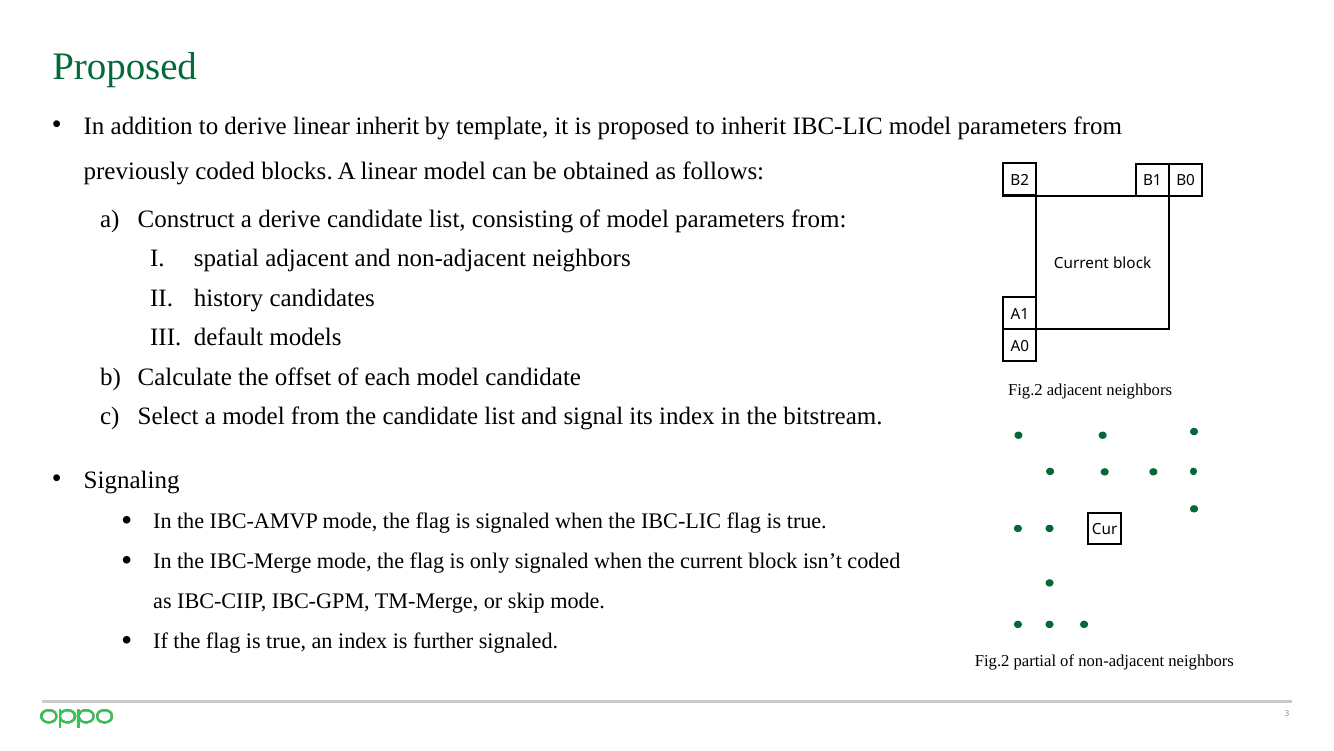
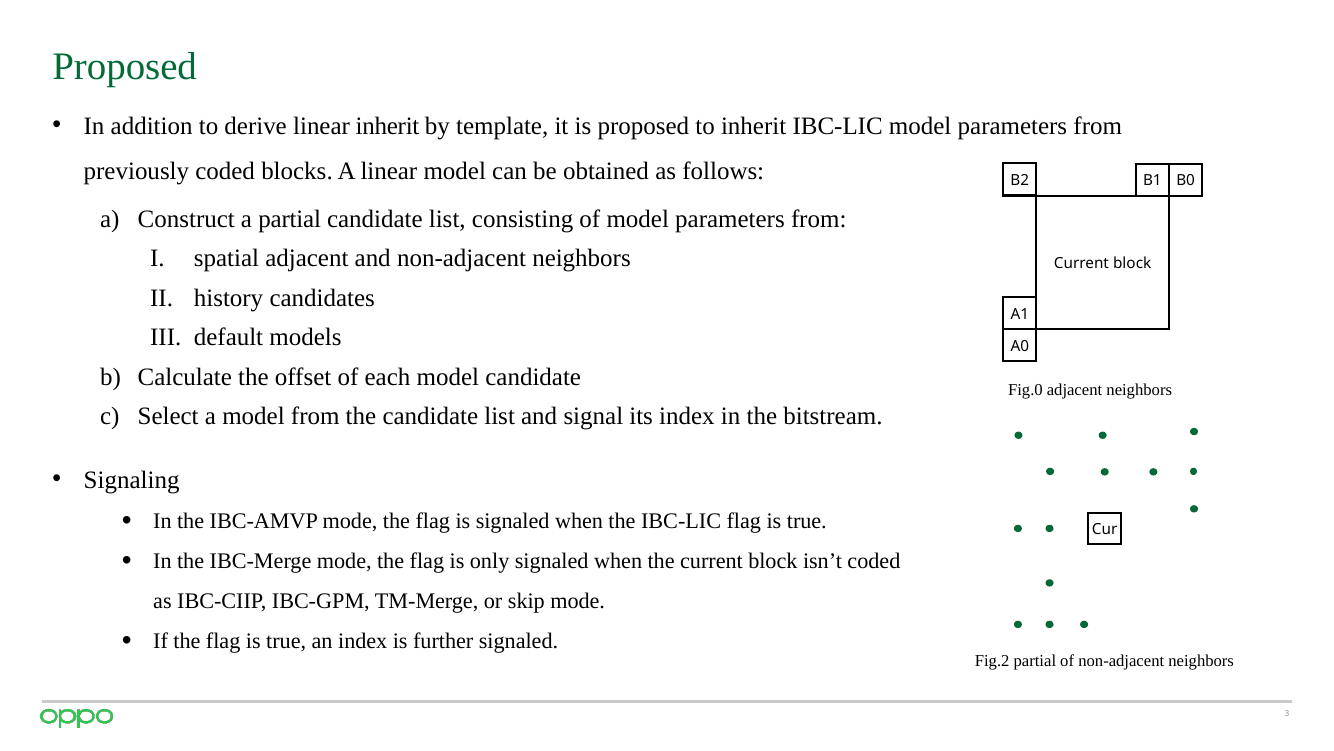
a derive: derive -> partial (290, 219)
Fig.2: Fig.2 -> Fig.0 (1025, 390)
